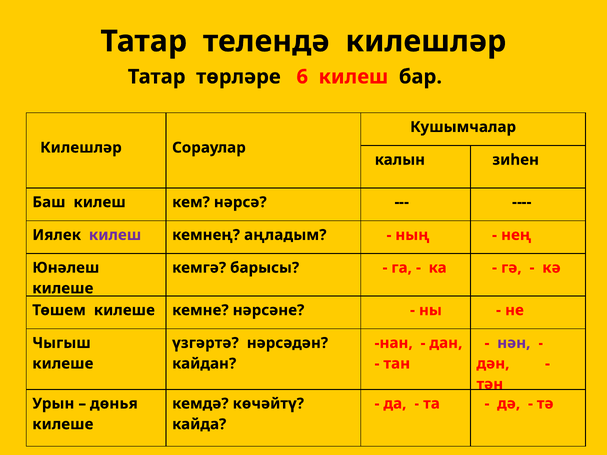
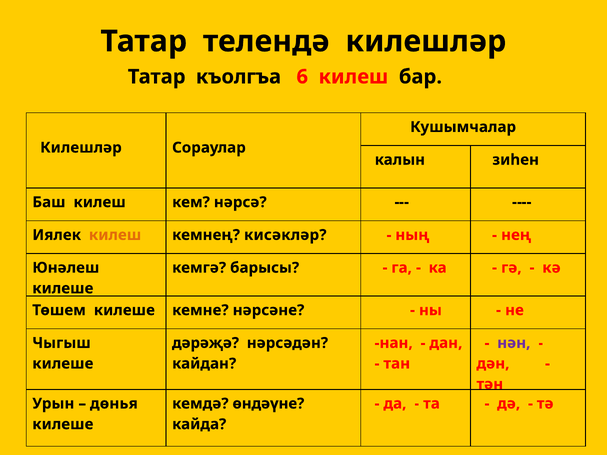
төрләре: төрләре -> къолгъа (238, 77)
килеш colour: purple -> orange (115, 235)
аңладым: аңладым -> кисәкләр (285, 235)
үзгәртә: үзгәртә -> дәрәҗә (206, 343)
көчәйтү: көчәйтү -> өндәүне (268, 404)
